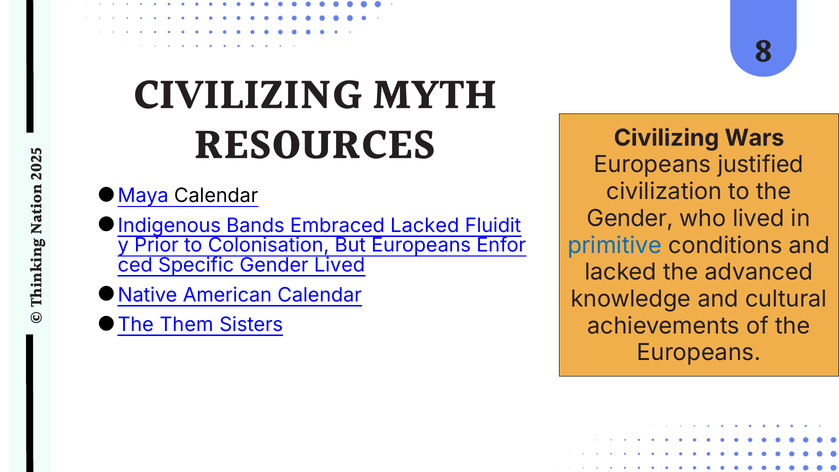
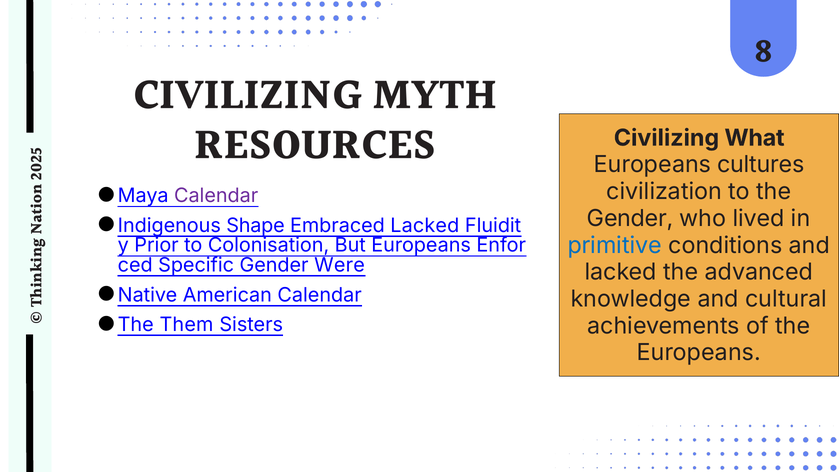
Wars: Wars -> What (754, 138)
justified: justified -> cultures (761, 165)
Calendar colour: black -> purple (216, 196)
Bands: Bands -> Shape (256, 226)
Gender Lived: Lived -> Were (340, 265)
